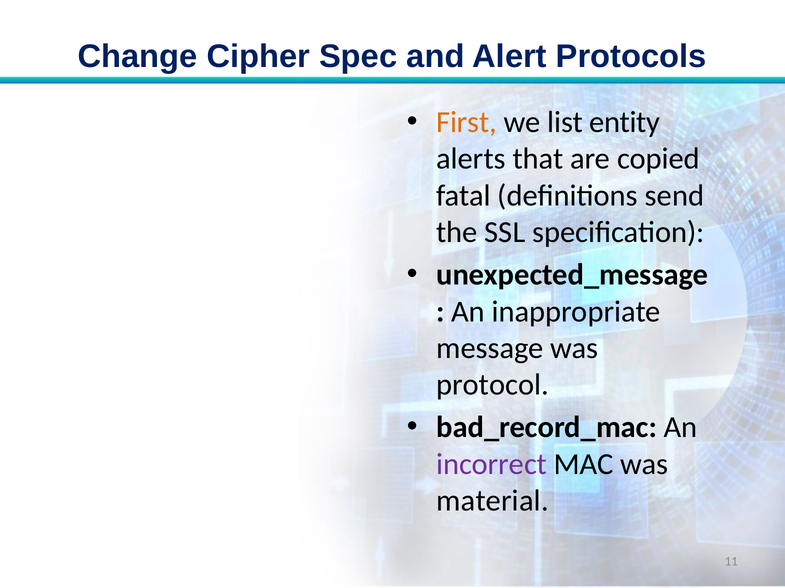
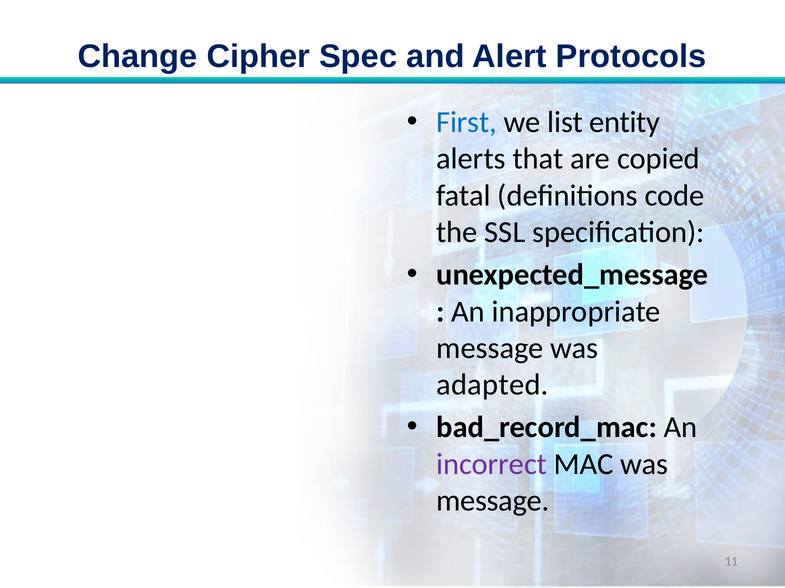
First colour: orange -> blue (467, 122)
send: send -> code (675, 196)
protocol: protocol -> adapted (492, 385)
material: material -> message (493, 501)
